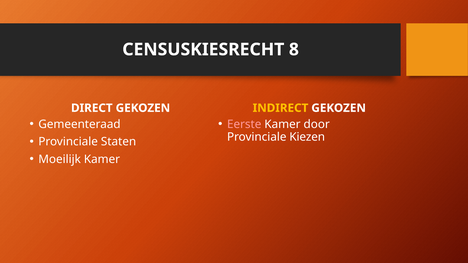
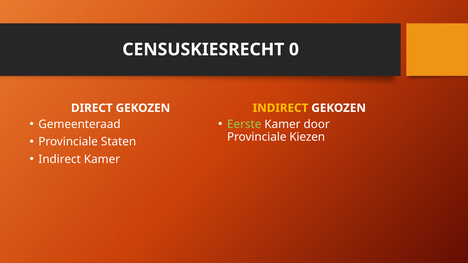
8: 8 -> 0 (294, 50)
Eerste colour: pink -> light green (244, 124)
Moeilijk: Moeilijk -> Indirect (60, 159)
